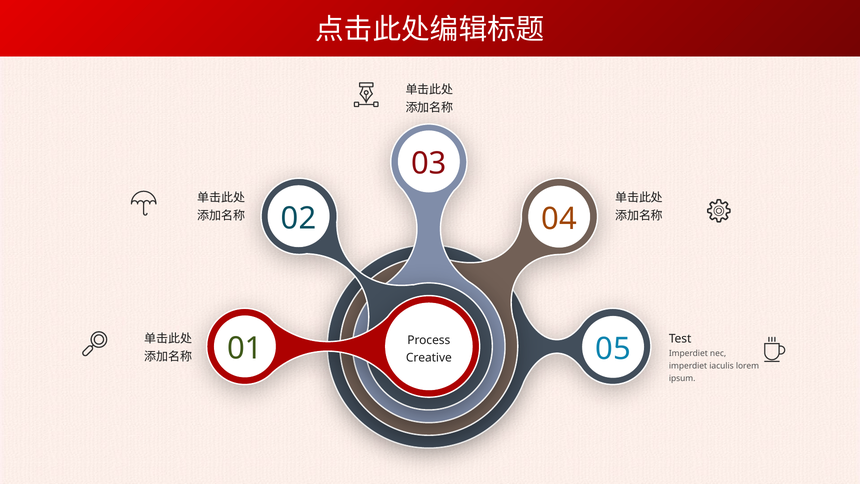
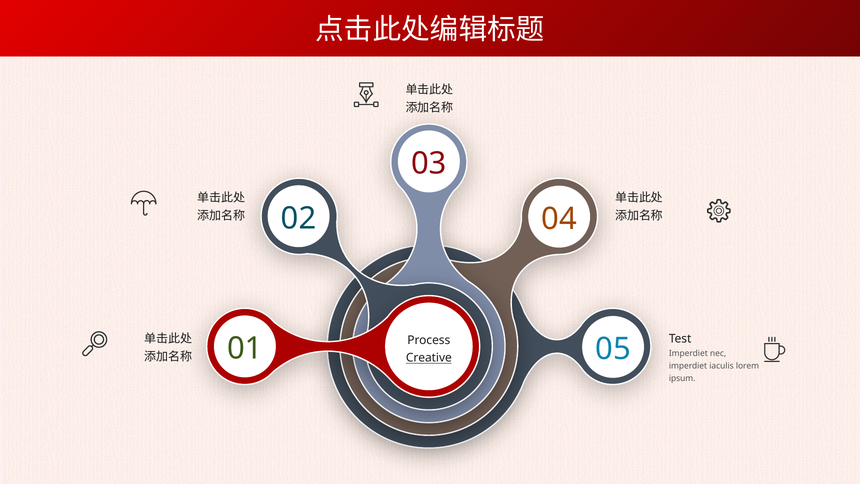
Creative underline: none -> present (429, 358)
